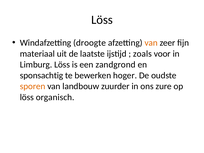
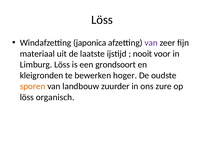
droogte: droogte -> japonica (90, 43)
van colour: orange -> purple (151, 43)
zoals: zoals -> nooit (142, 54)
zandgrond: zandgrond -> grondsoort (116, 65)
sponsachtig: sponsachtig -> kleigronden (42, 75)
